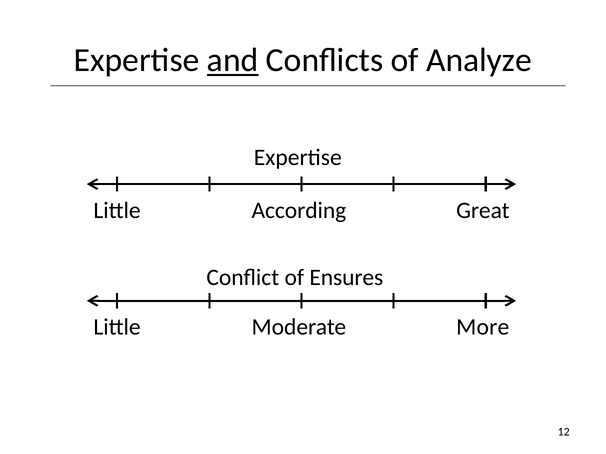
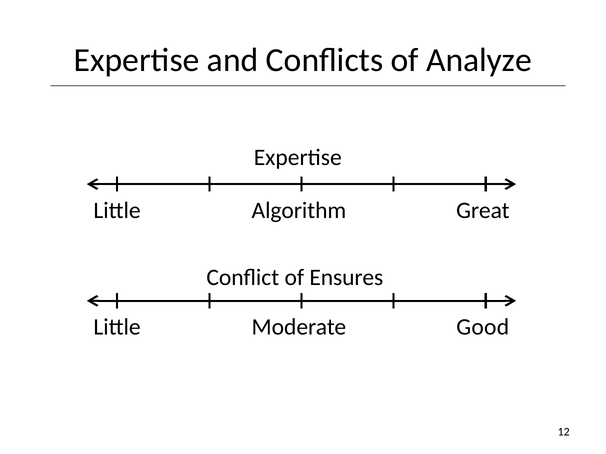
and underline: present -> none (233, 60)
According: According -> Algorithm (299, 211)
More: More -> Good (483, 327)
